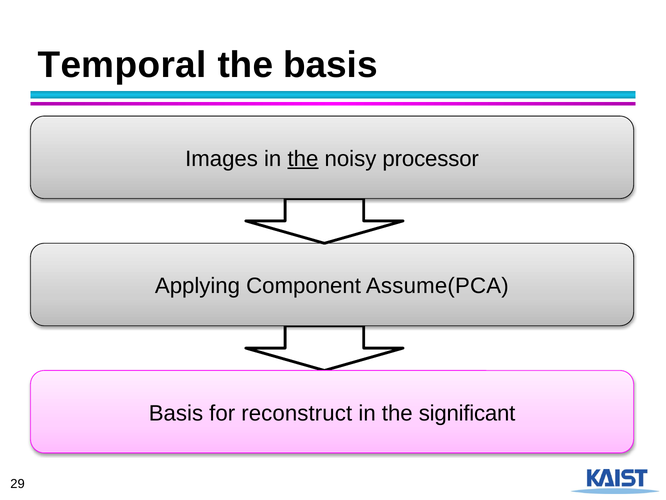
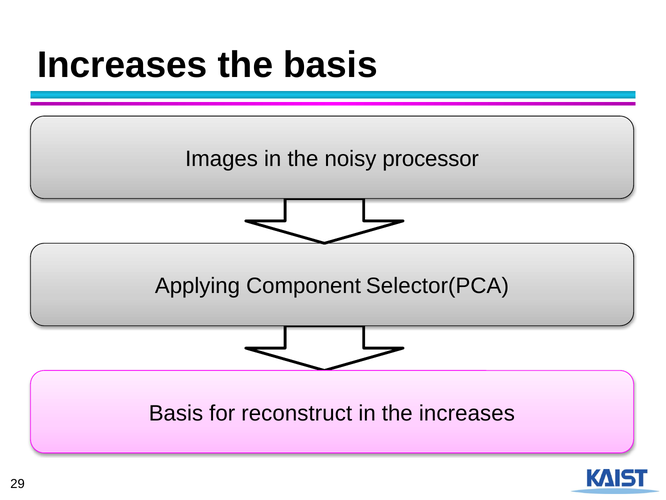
Temporal: Temporal -> Increases (122, 65)
the underline: present -> none (303, 159)
Assume(PCA: Assume(PCA -> Selector(PCA (437, 286)
the significant: significant -> increases (467, 413)
